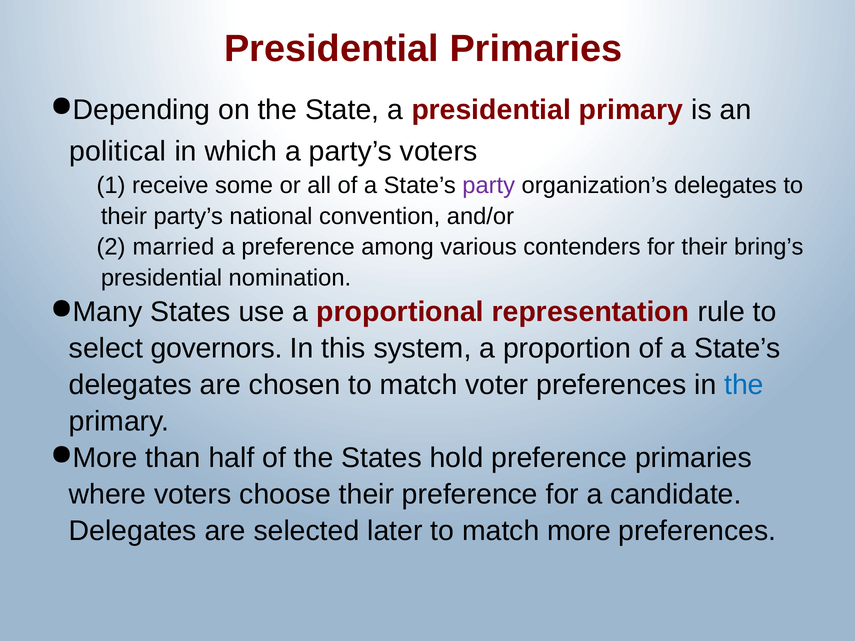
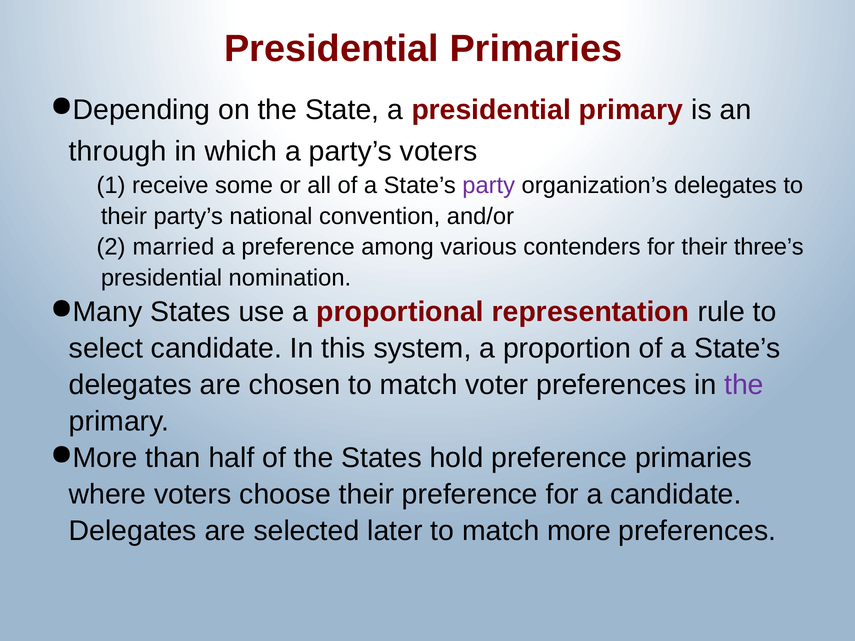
political: political -> through (118, 151)
bring’s: bring’s -> three’s (769, 247)
select governors: governors -> candidate (216, 348)
the colour: blue -> purple (744, 385)
